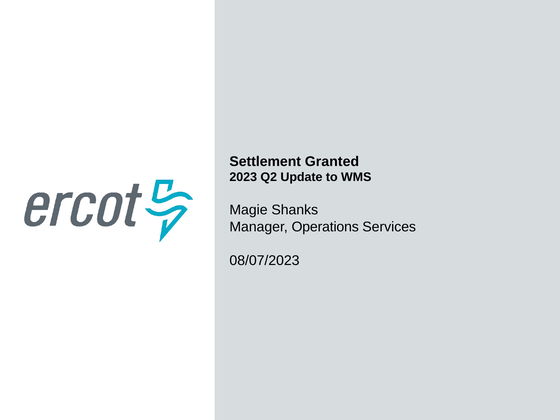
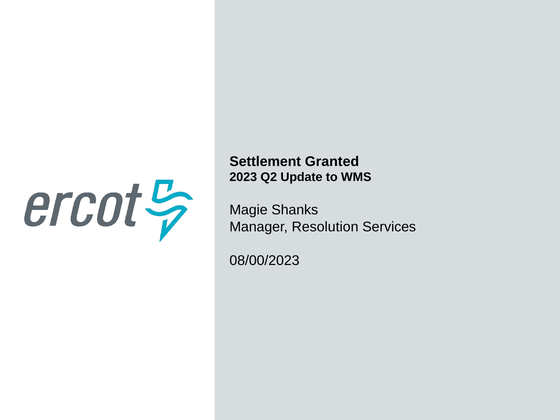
Operations: Operations -> Resolution (325, 227)
08/07/2023: 08/07/2023 -> 08/00/2023 (264, 260)
